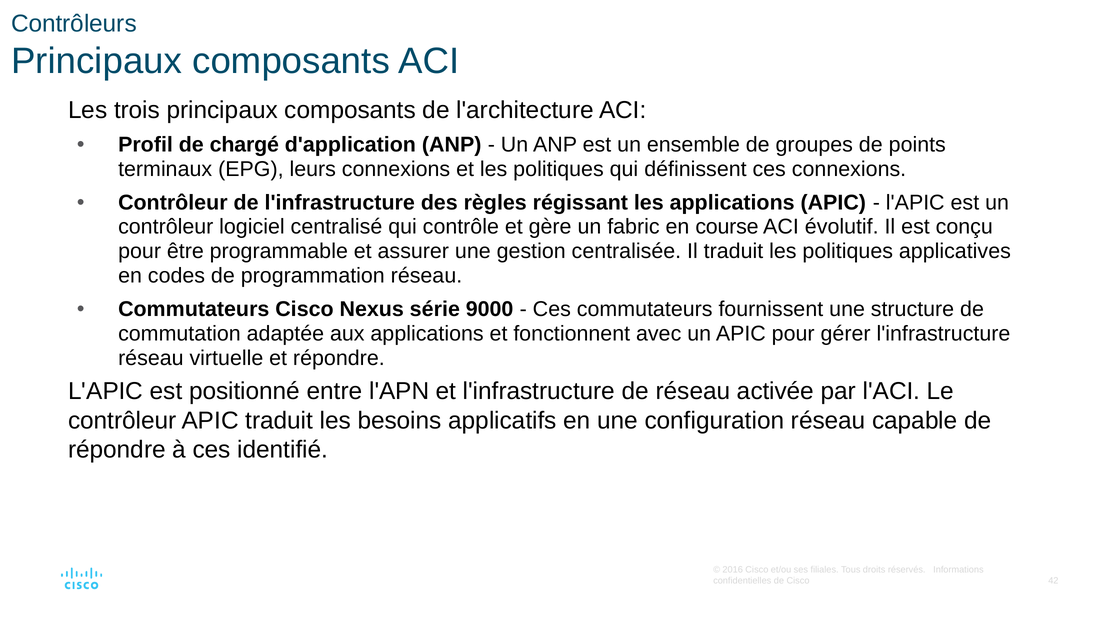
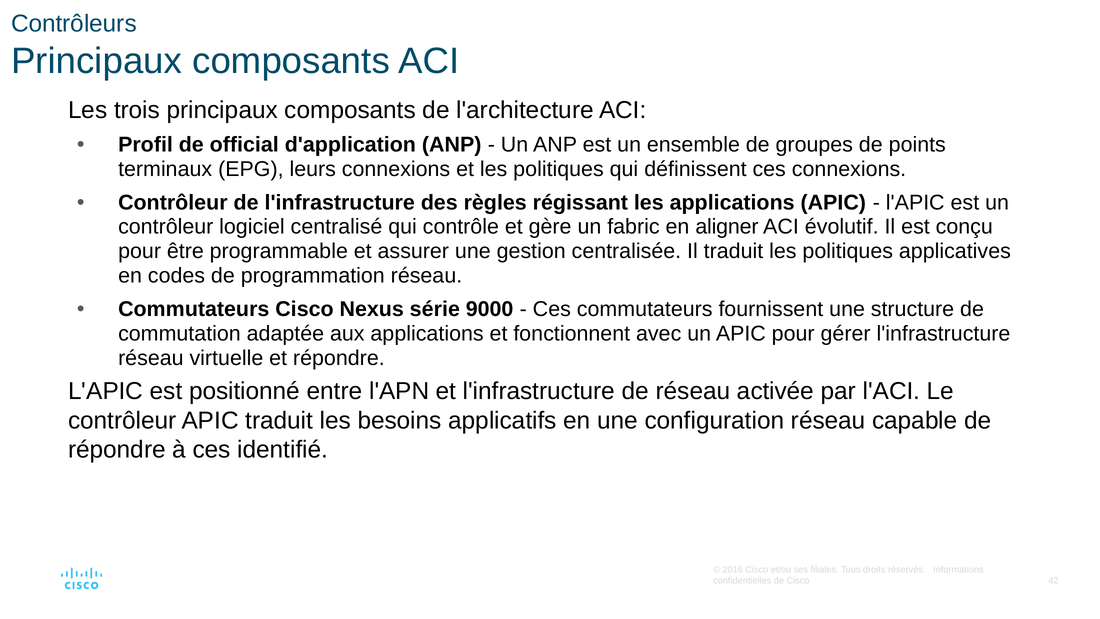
chargé: chargé -> official (244, 145)
course: course -> aligner (727, 227)
